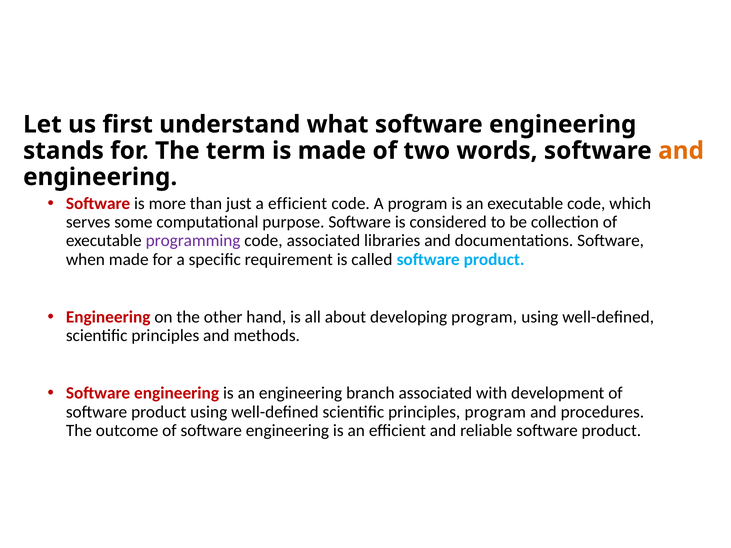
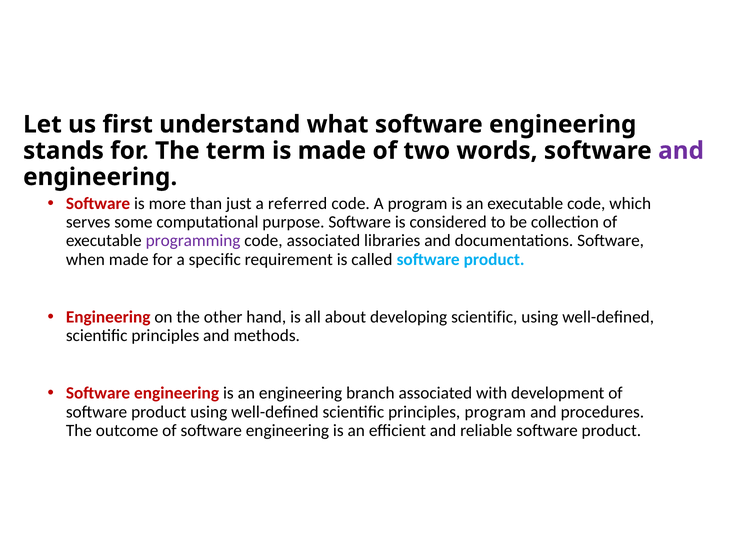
and colour: orange -> purple (681, 151)
a efficient: efficient -> referred (298, 204)
developing program: program -> scientific (484, 317)
